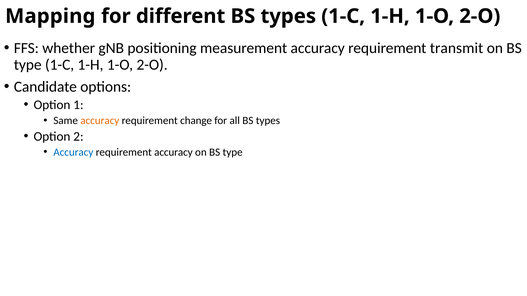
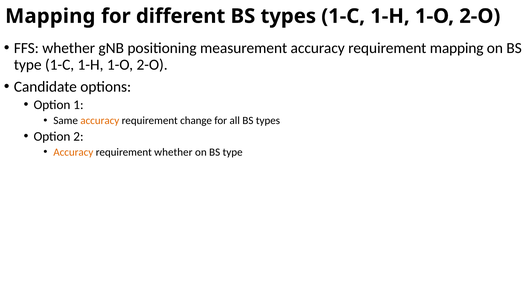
requirement transmit: transmit -> mapping (457, 48)
Accuracy colour: blue -> orange (73, 152)
requirement accuracy: accuracy -> whether (173, 152)
